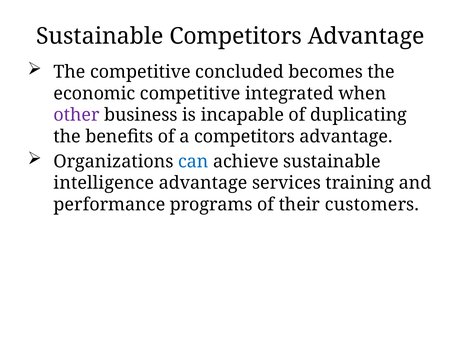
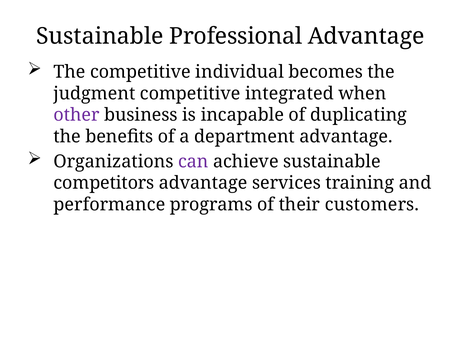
Sustainable Competitors: Competitors -> Professional (236, 36)
concluded: concluded -> individual (240, 72)
economic: economic -> judgment (94, 93)
a competitors: competitors -> department (245, 136)
can colour: blue -> purple (193, 161)
intelligence: intelligence -> competitors (104, 183)
